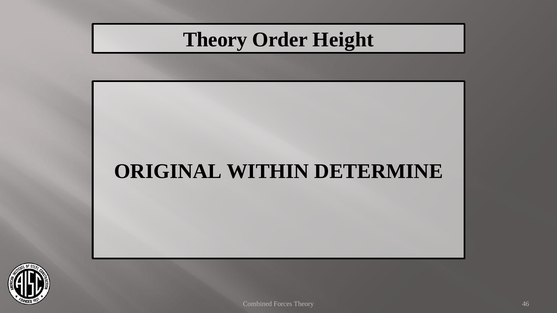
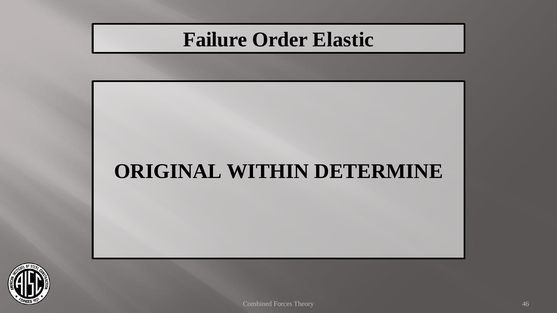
Theory: Theory -> Failure (215, 40)
Height: Height -> Elastic (343, 40)
